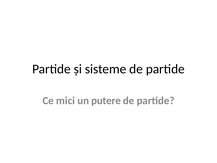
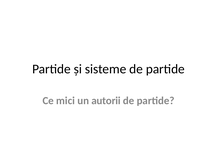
putere: putere -> autorii (106, 101)
